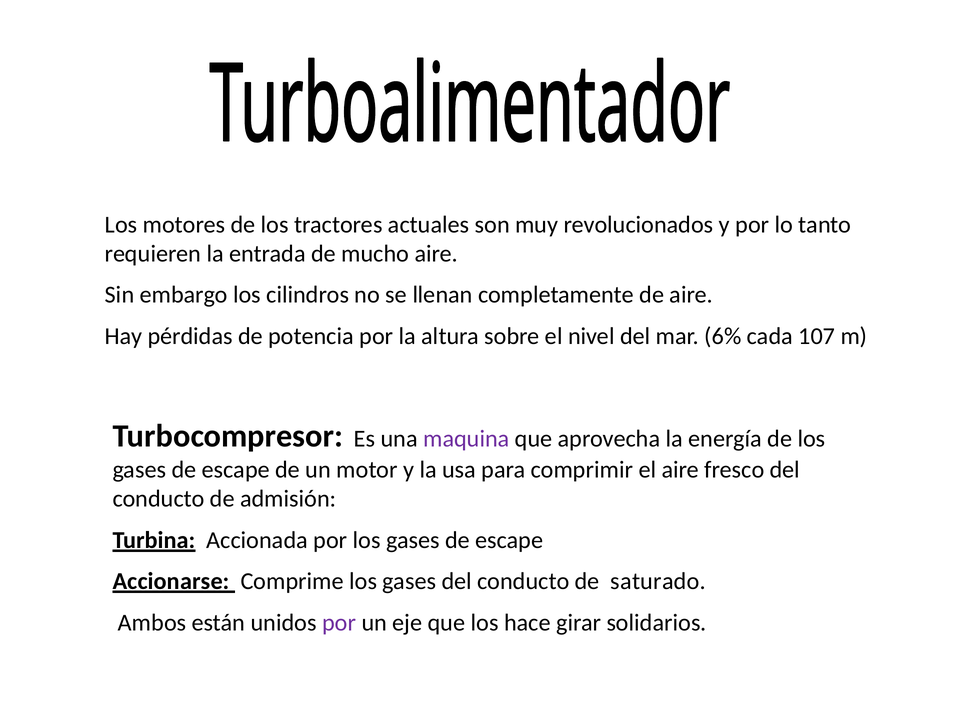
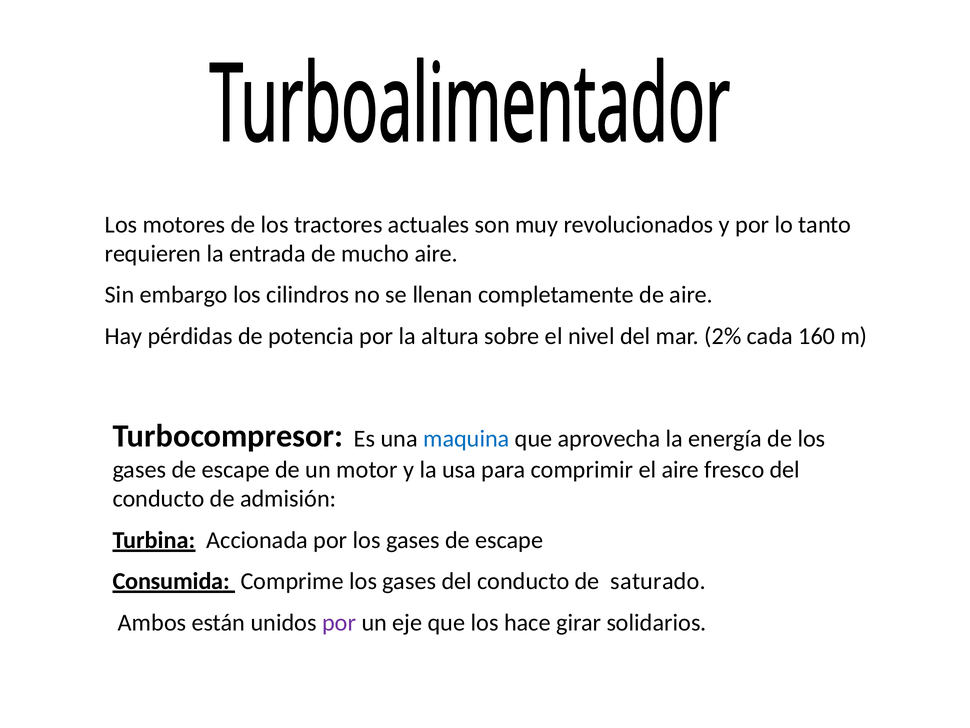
6%: 6% -> 2% (723, 336)
107: 107 -> 160 (817, 336)
maquina colour: purple -> blue (466, 439)
Accionarse: Accionarse -> Consumida (171, 581)
